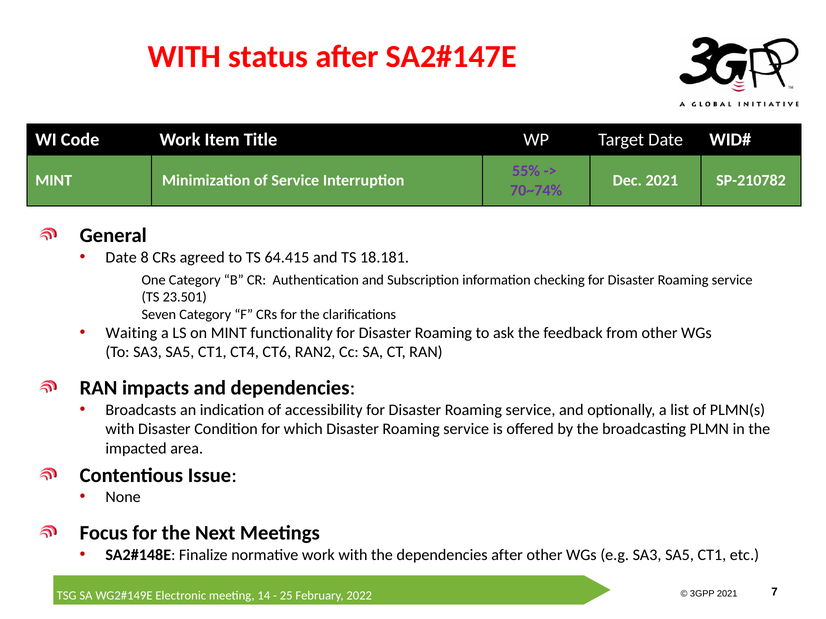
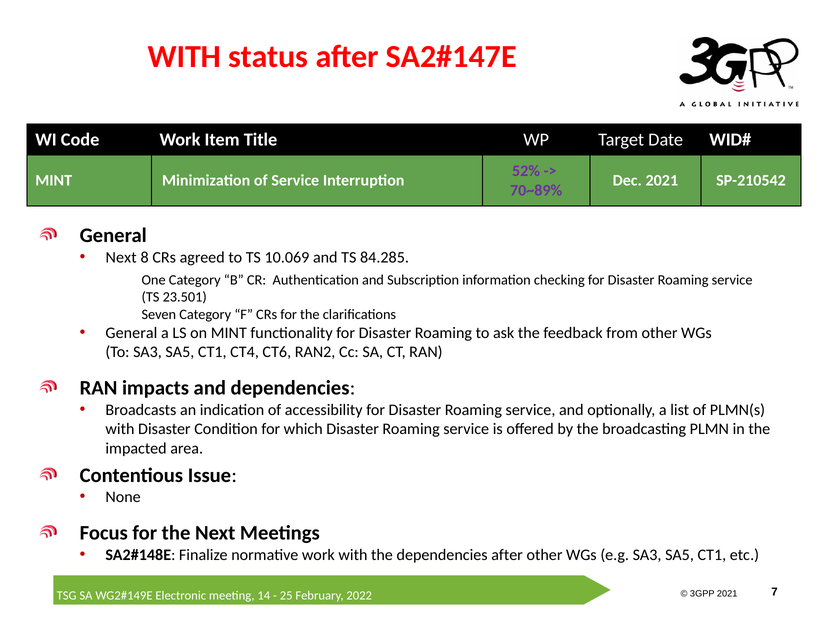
55%: 55% -> 52% (526, 171)
SP-210782: SP-210782 -> SP-210542 (751, 181)
70~74%: 70~74% -> 70~89% (536, 191)
Date: Date -> Next (121, 258)
64.415: 64.415 -> 10.069 (287, 258)
18.181: 18.181 -> 84.285 (385, 258)
Waiting: Waiting -> General (131, 333)
